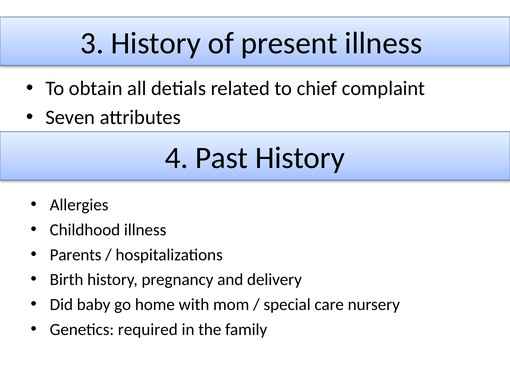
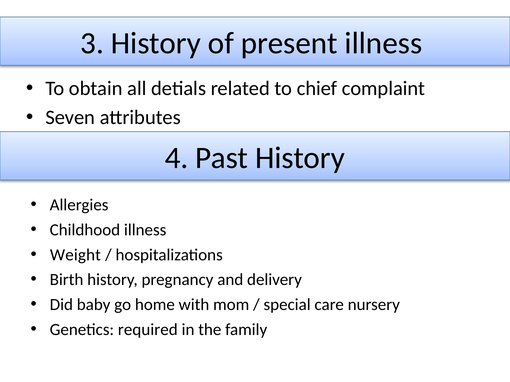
Parents: Parents -> Weight (75, 255)
